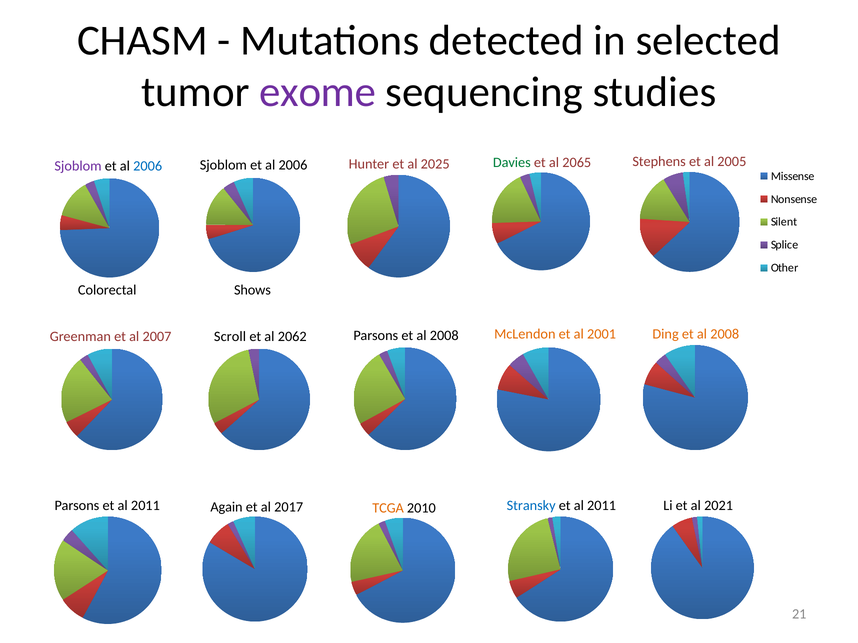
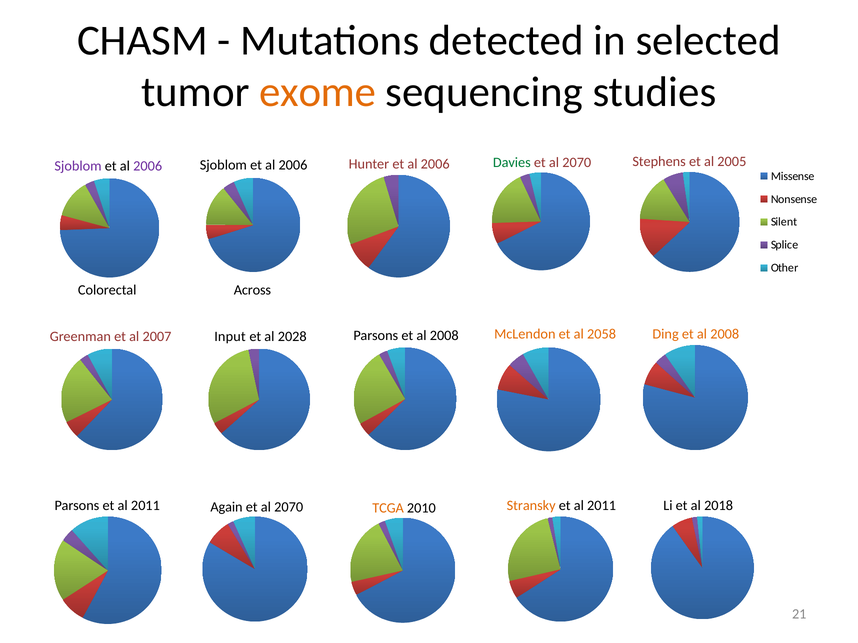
exome colour: purple -> orange (318, 92)
2065: 2065 -> 2070 (577, 163)
Hunter et al 2025: 2025 -> 2006 (435, 164)
2006 colour: blue -> purple (148, 166)
Shows: Shows -> Across (252, 290)
Scroll: Scroll -> Input (230, 337)
2062: 2062 -> 2028 (292, 337)
2001: 2001 -> 2058 (602, 334)
Stransky colour: blue -> orange (531, 506)
2021: 2021 -> 2018 (719, 506)
2017: 2017 -> 2070 (289, 507)
